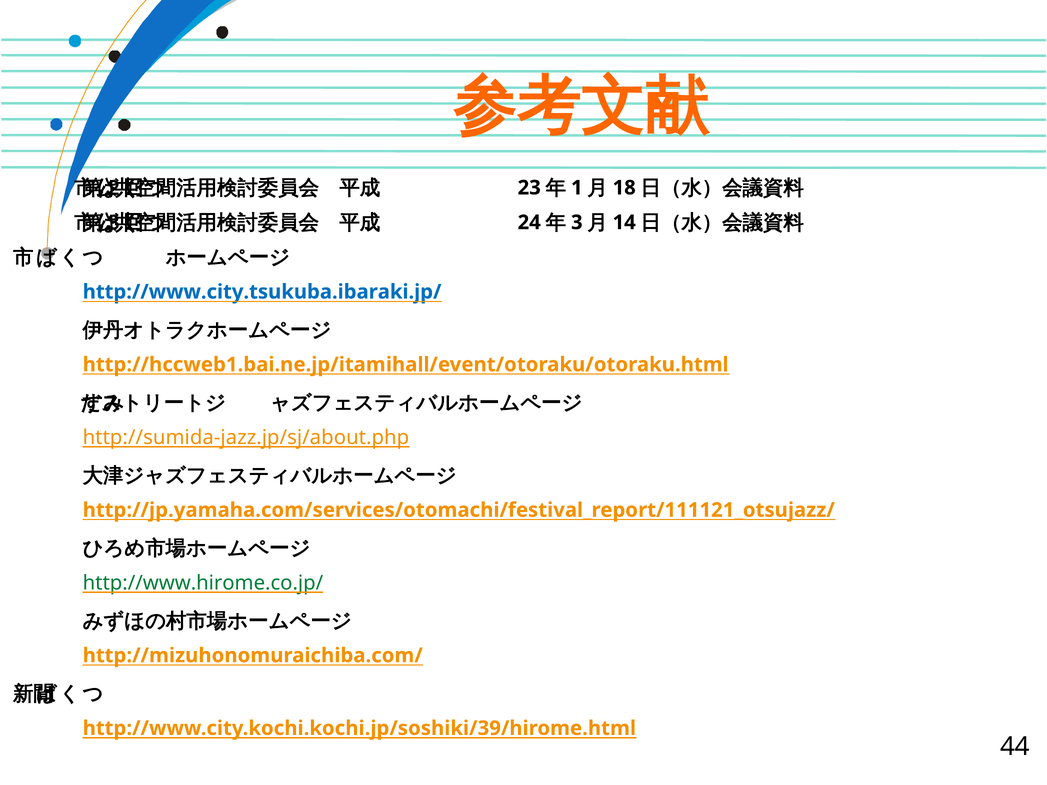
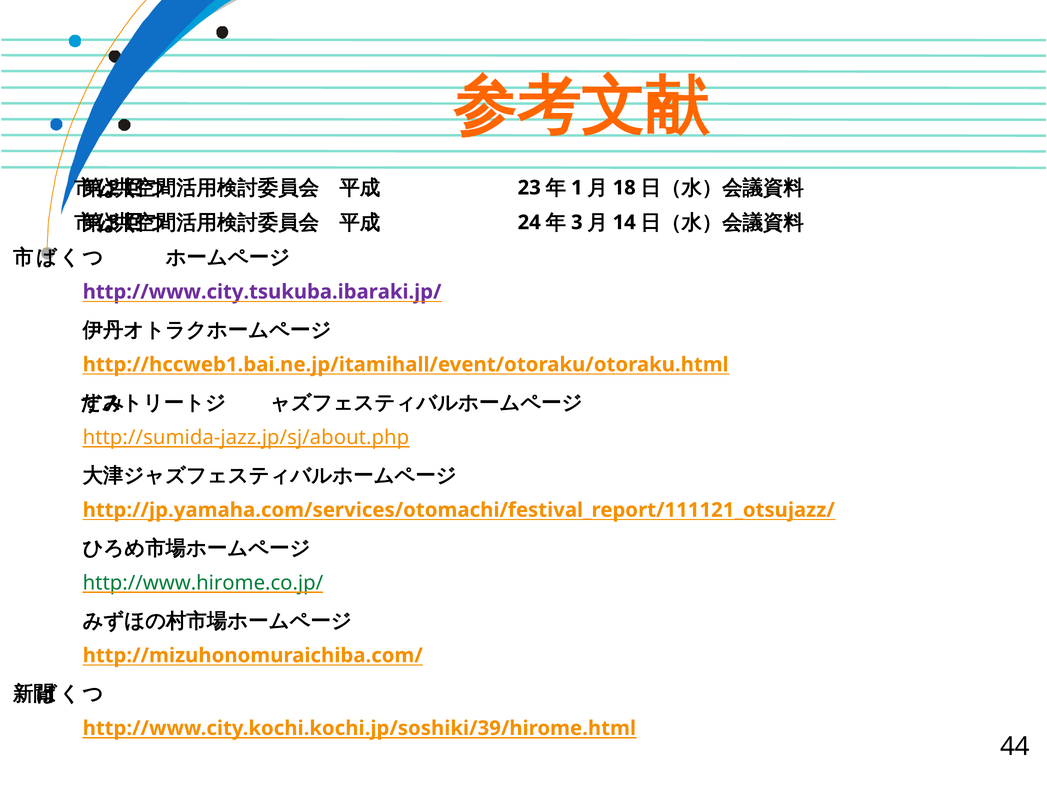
http://www.city.tsukuba.ibaraki.jp/ colour: blue -> purple (262, 292)
